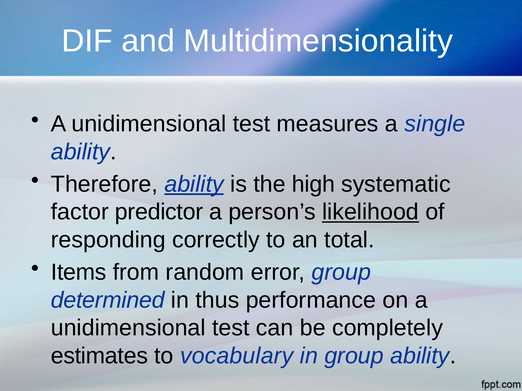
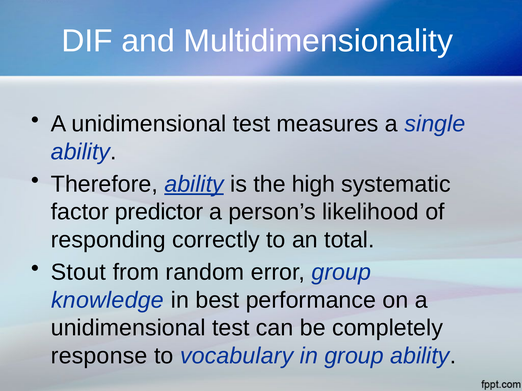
likelihood underline: present -> none (371, 212)
Items: Items -> Stout (78, 273)
determined: determined -> knowledge (108, 300)
thus: thus -> best (217, 300)
estimates: estimates -> response (99, 356)
